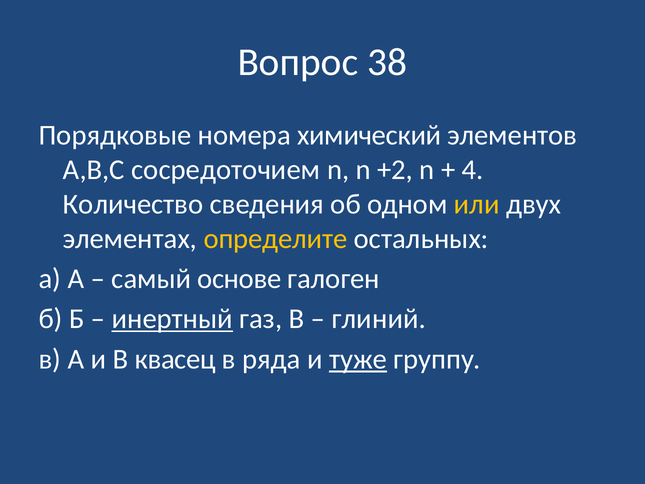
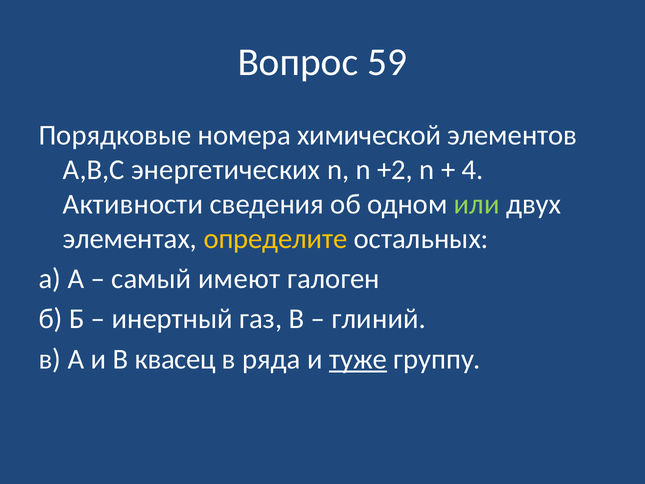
38: 38 -> 59 (387, 62)
химический: химический -> химической (369, 135)
сосредоточием: сосредоточием -> энергетических (226, 170)
Количество: Количество -> Активности (133, 204)
или colour: yellow -> light green (477, 204)
основе: основе -> имеют (239, 279)
инертный underline: present -> none (172, 319)
